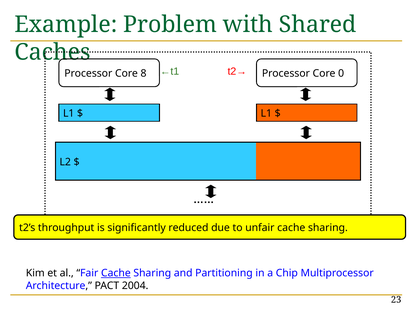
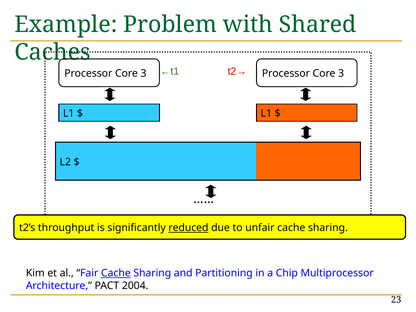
8: 8 -> 3 (143, 74)
0: 0 -> 3 (341, 74)
reduced underline: none -> present (188, 228)
